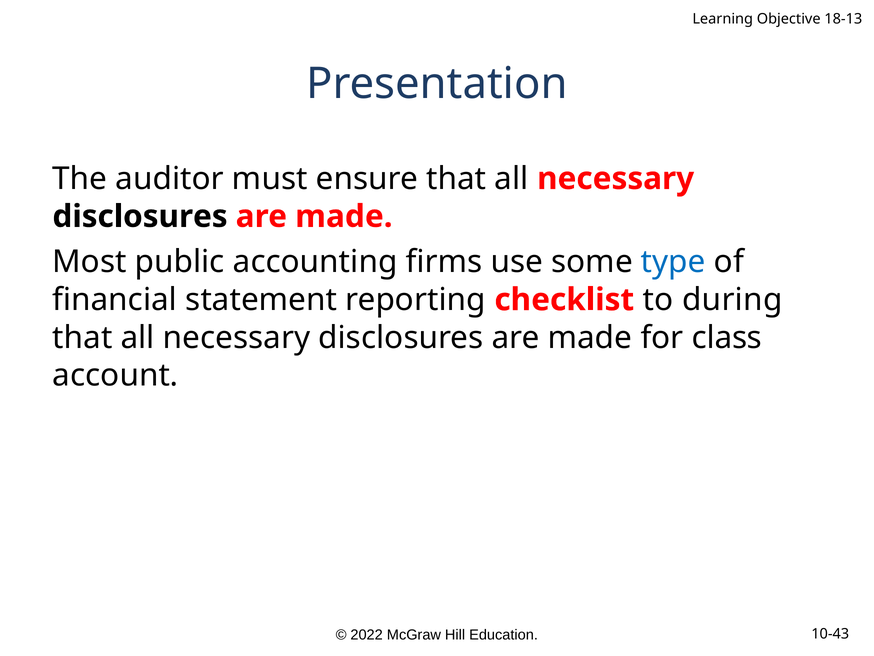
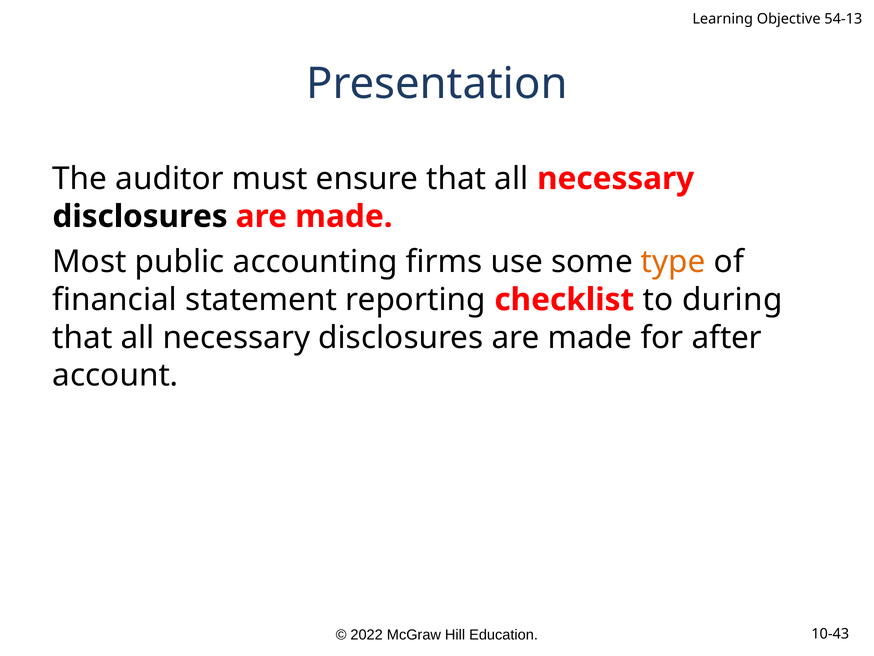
18-13: 18-13 -> 54-13 (843, 19)
type colour: blue -> orange (673, 262)
class: class -> after (727, 337)
